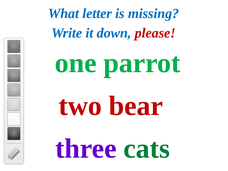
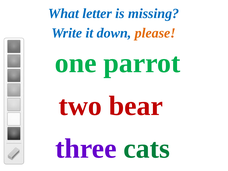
please colour: red -> orange (155, 33)
